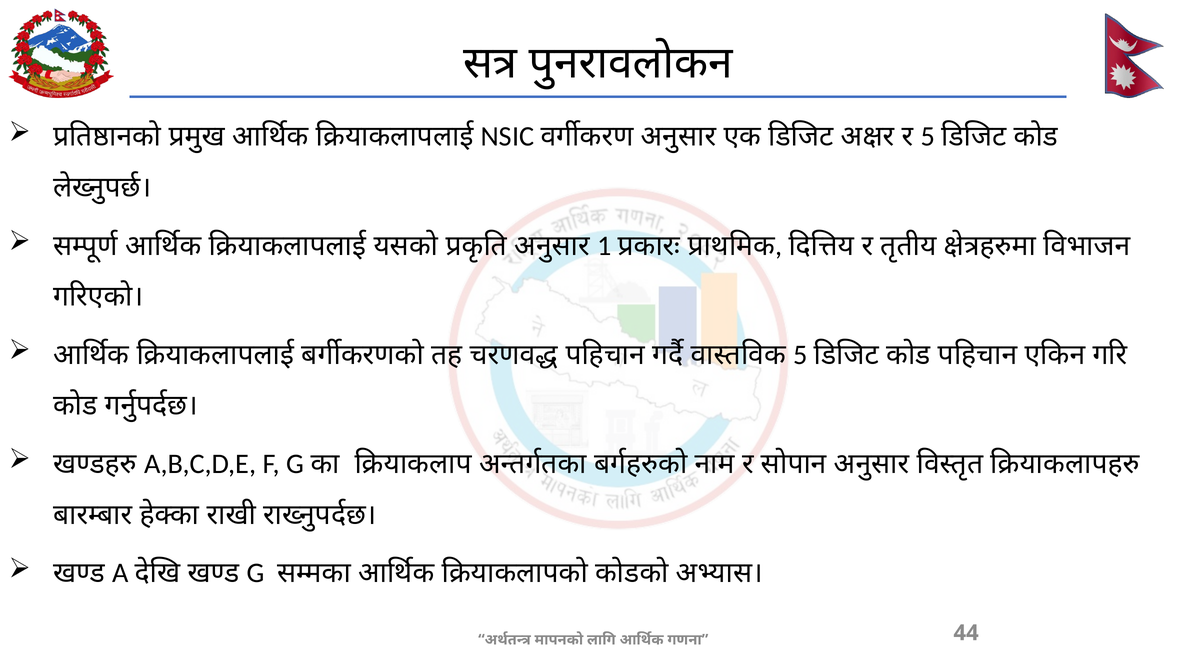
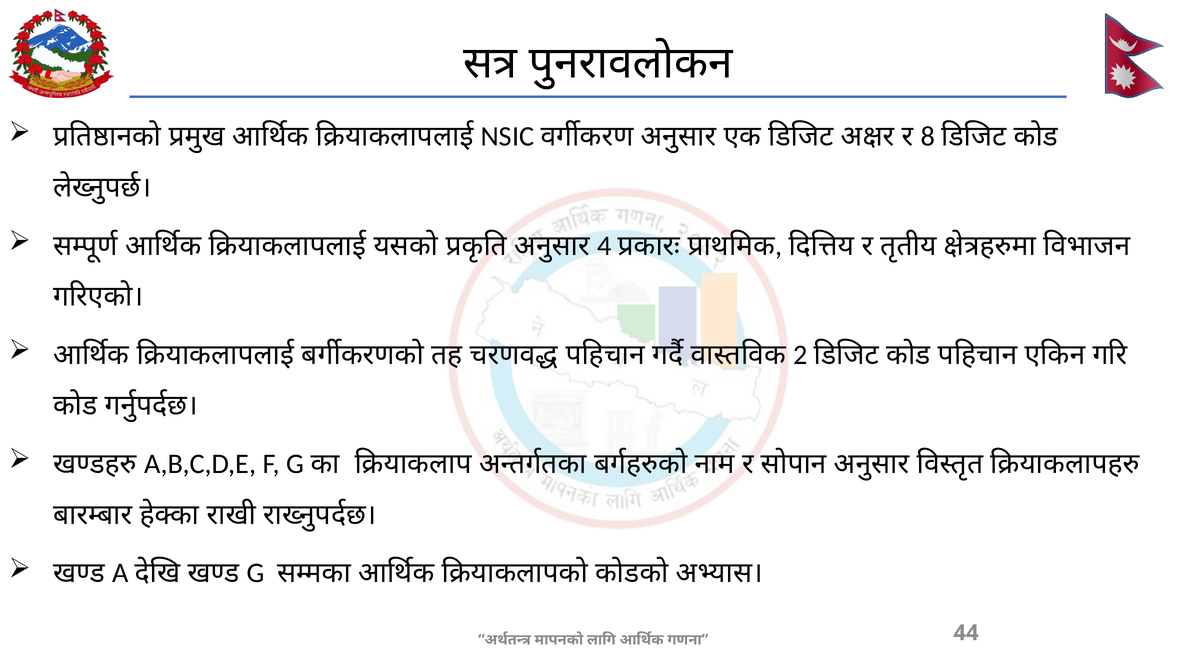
5: 5 -> 8 (928, 137)
1: 1 -> 4 (604, 246)
5: 5 -> 2 (800, 355)
